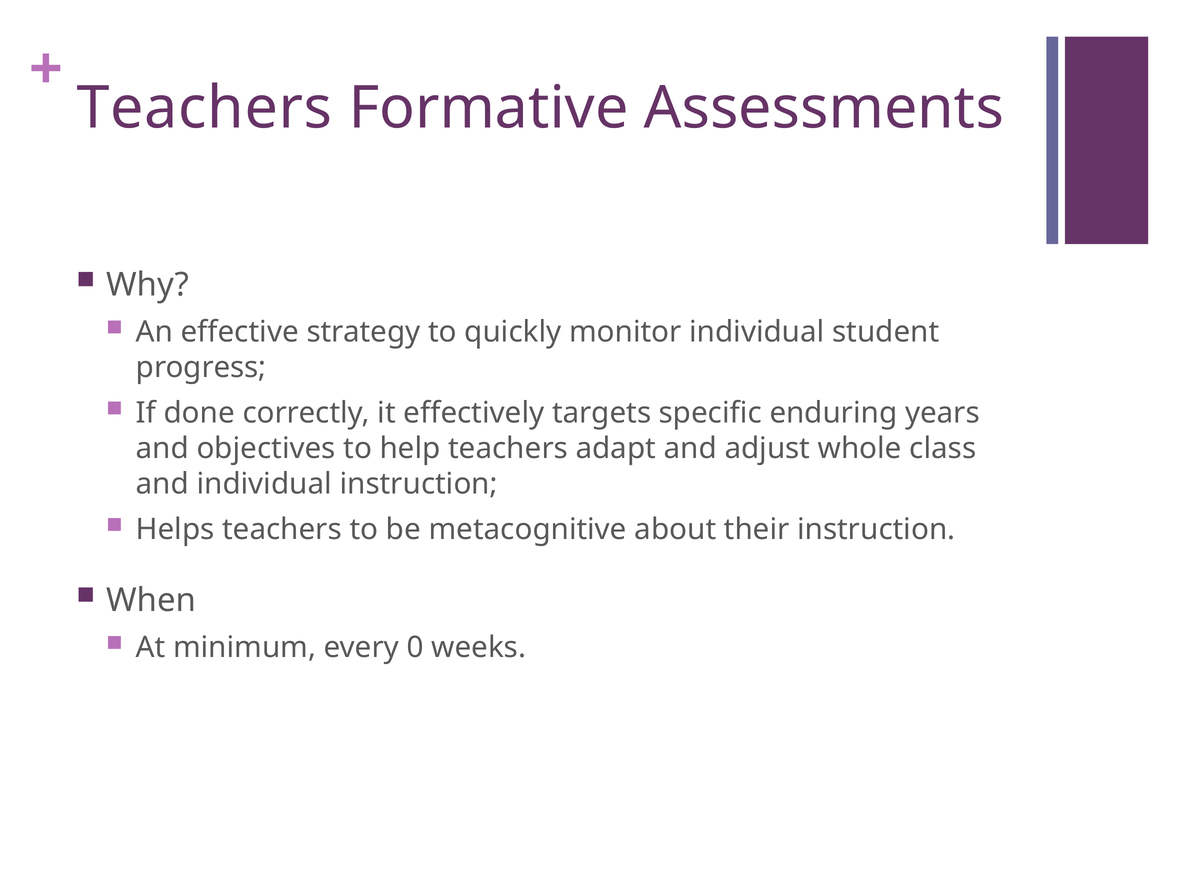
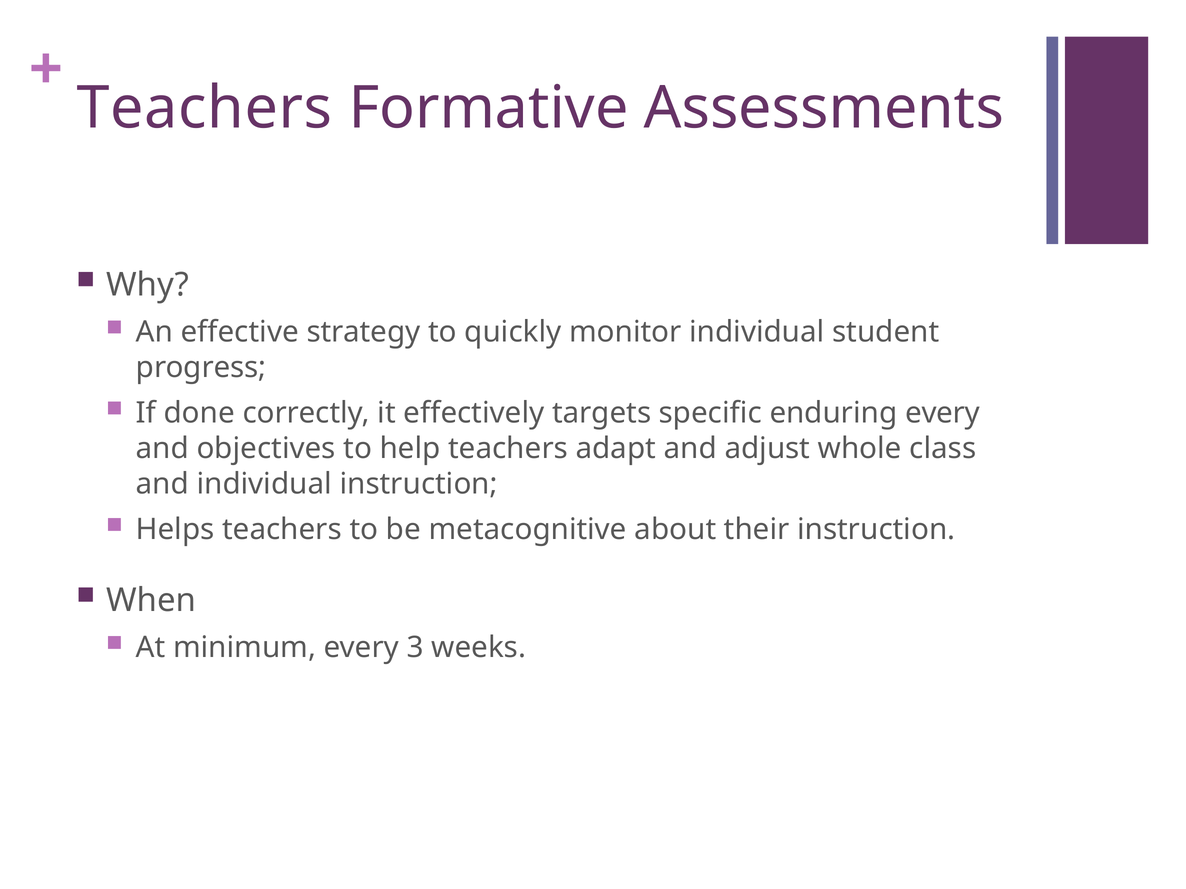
enduring years: years -> every (943, 413)
0: 0 -> 3 (415, 648)
